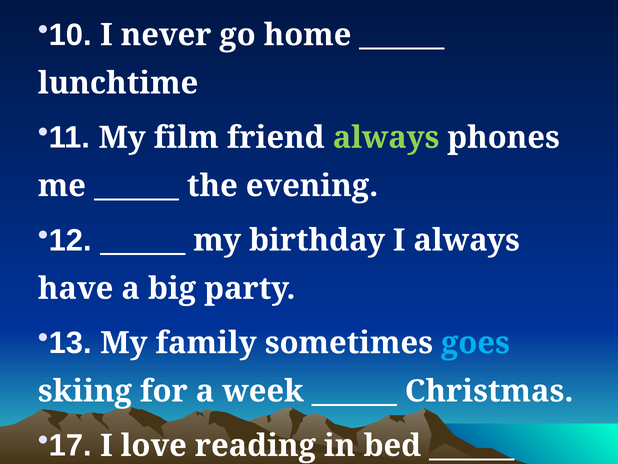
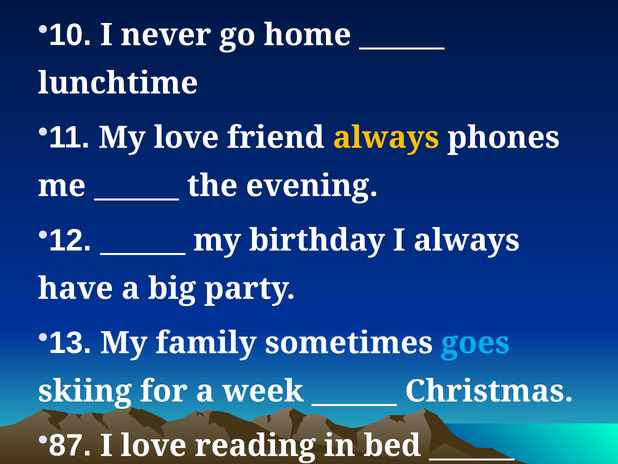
My film: film -> love (186, 137)
always colour: light green -> yellow (386, 137)
17: 17 -> 87 (70, 445)
